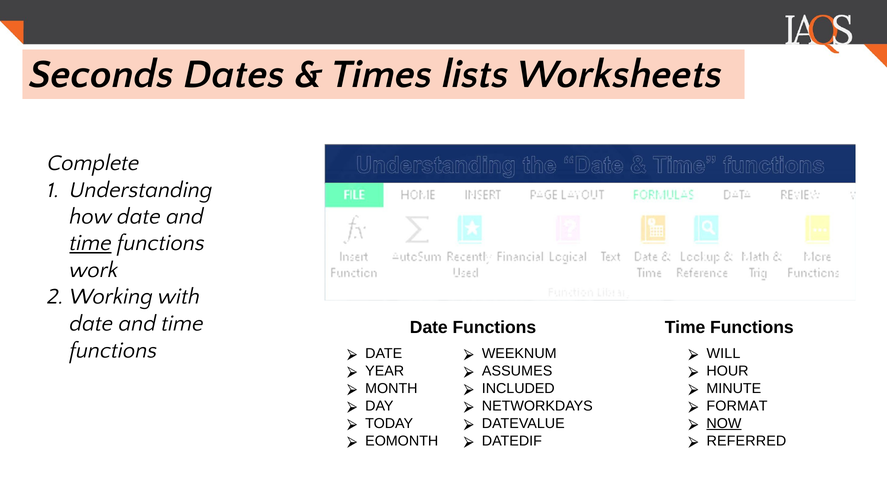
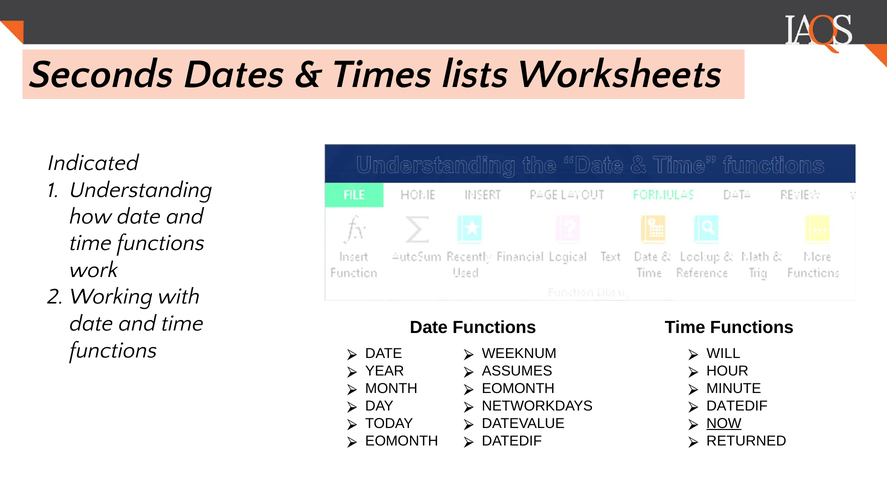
Complete: Complete -> Indicated (93, 163)
time underline: present -> none (91, 243)
INCLUDED: INCLUDED -> EOMONTH (518, 388)
FORMAT: FORMAT -> DATEDIF (737, 406)
REFERRED: REFERRED -> RETURNED (746, 441)
